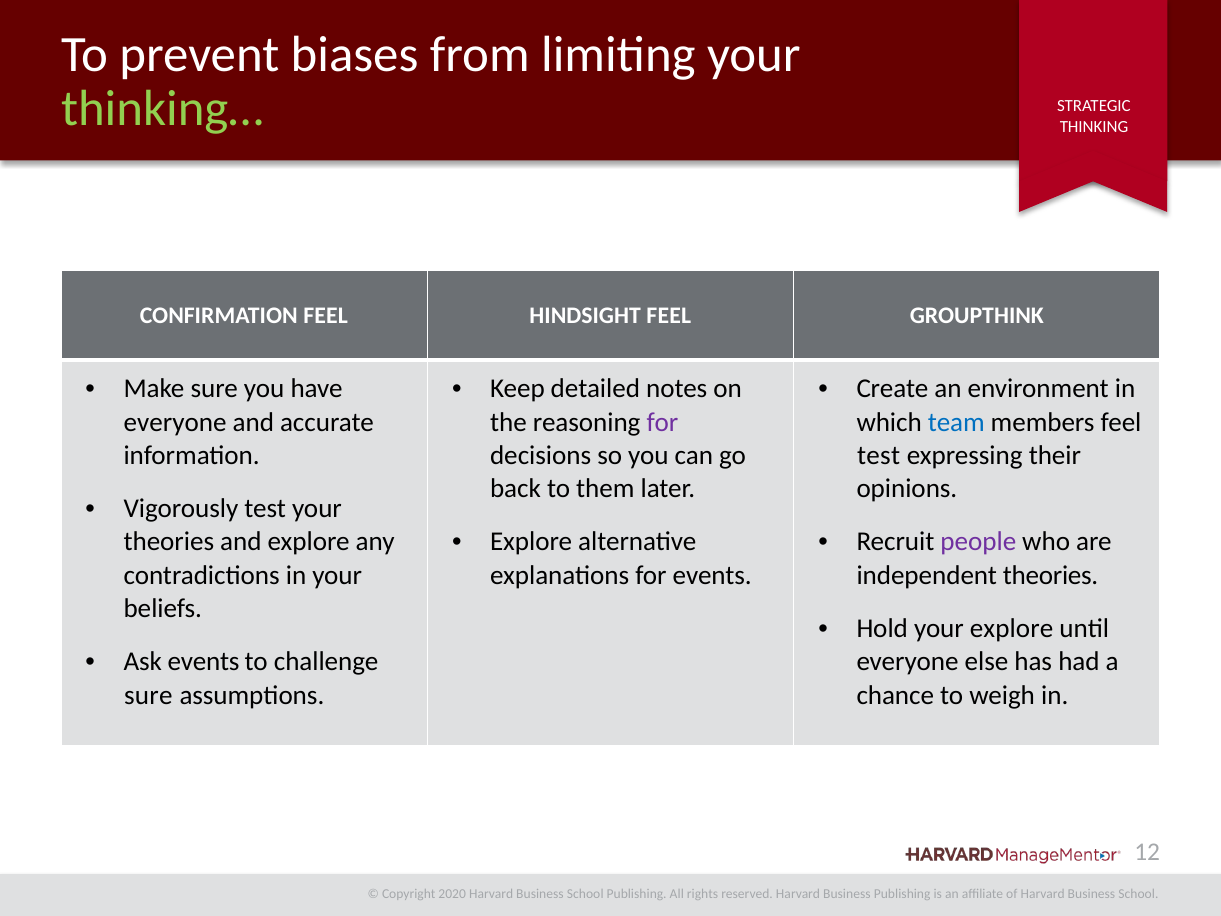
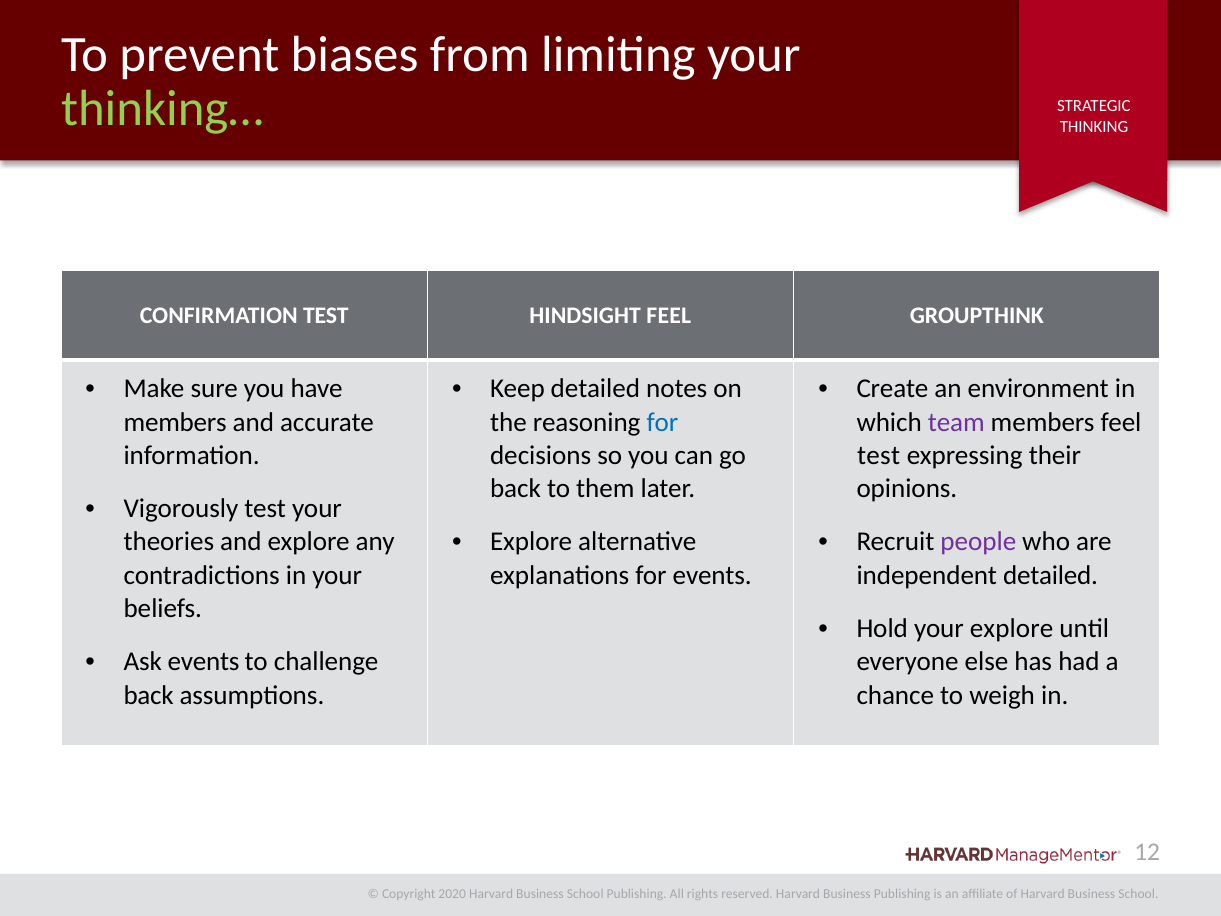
CONFIRMATION FEEL: FEEL -> TEST (326, 315)
everyone: everyone -> members (175, 422)
for colour: purple -> blue (662, 422)
team colour: blue -> purple (956, 422)
independent theories: theories -> detailed (1051, 575)
sure: sure -> back (149, 695)
